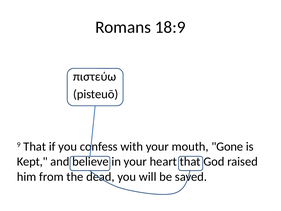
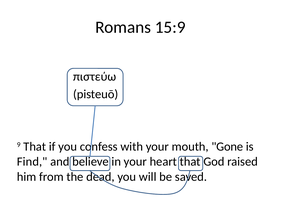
18:9: 18:9 -> 15:9 (170, 27)
Kept: Kept -> Find (32, 161)
